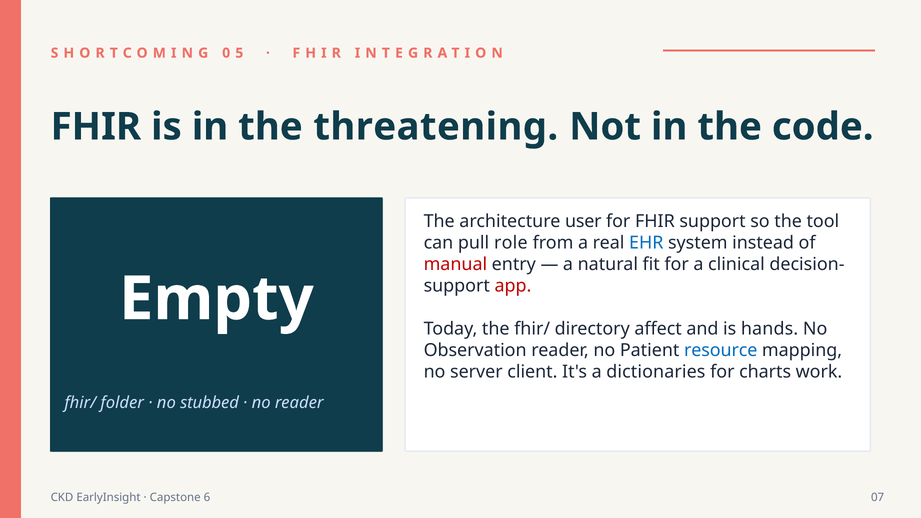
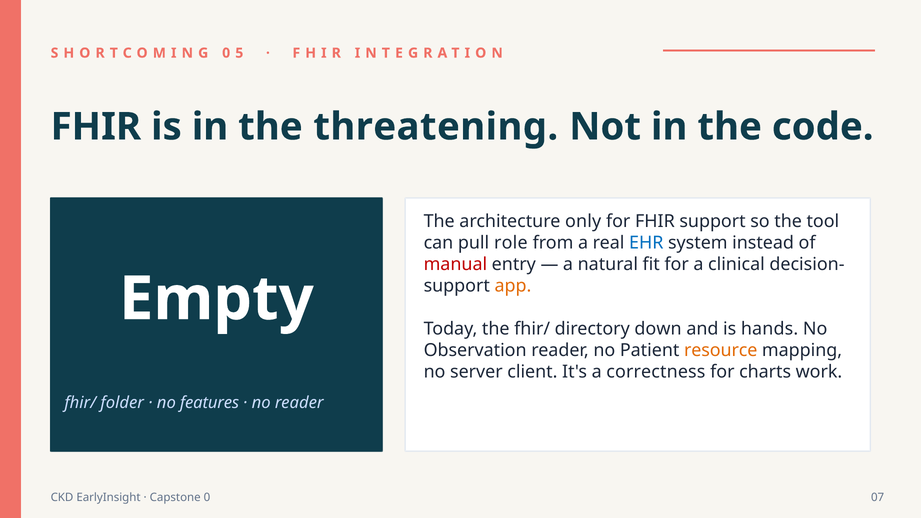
user: user -> only (583, 221)
app colour: red -> orange (513, 286)
affect: affect -> down (658, 329)
resource colour: blue -> orange (721, 350)
dictionaries: dictionaries -> correctness (656, 372)
stubbed: stubbed -> features (210, 403)
Capstone 6: 6 -> 0 (207, 497)
